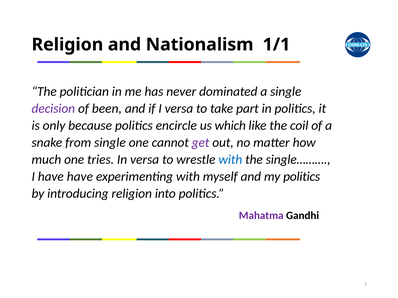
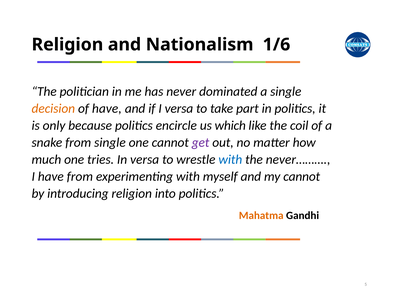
1/1: 1/1 -> 1/6 (276, 45)
decision colour: purple -> orange (53, 109)
of been: been -> have (107, 109)
single………: single……… -> never……… (298, 160)
have have: have -> from (80, 177)
my politics: politics -> cannot (302, 177)
Mahatma colour: purple -> orange (261, 216)
